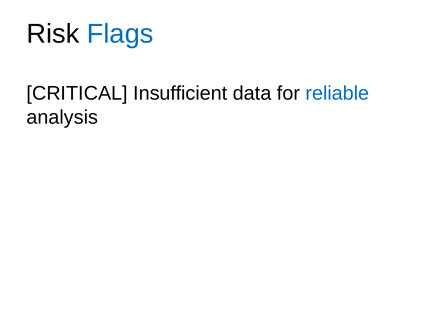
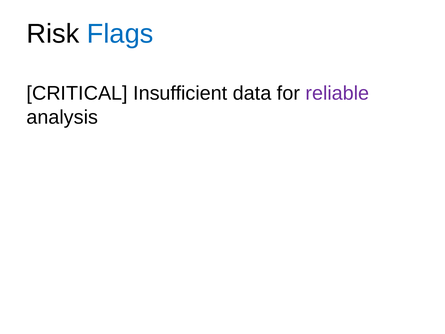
reliable colour: blue -> purple (337, 93)
